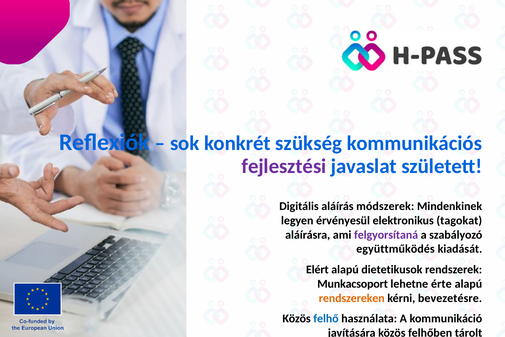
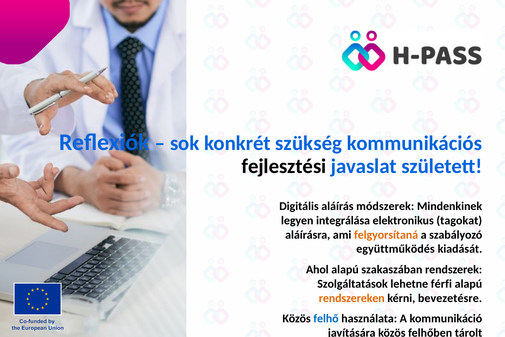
fejlesztési colour: purple -> black (284, 166)
érvényesül: érvényesül -> integrálása (343, 220)
felgyorsítaná colour: purple -> orange (386, 235)
Elért: Elért -> Ahol (317, 269)
dietetikusok: dietetikusok -> szakaszában (392, 269)
Munkacsoport: Munkacsoport -> Szolgáltatások (353, 284)
érte: érte -> férfi (441, 284)
